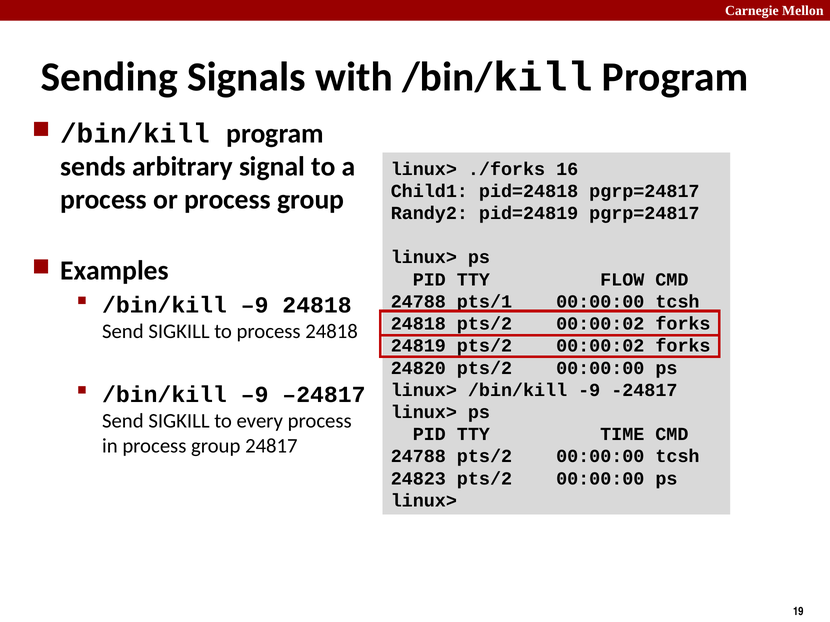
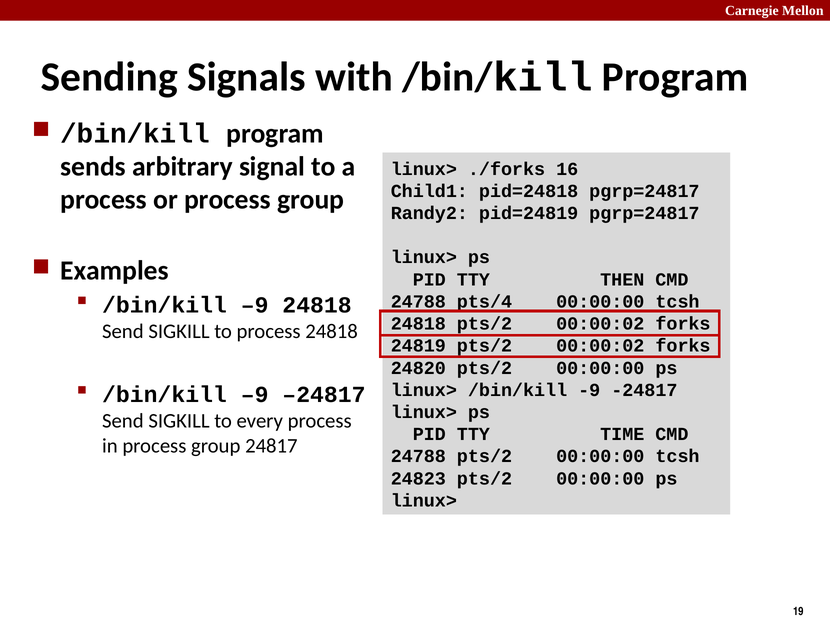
FLOW: FLOW -> THEN (622, 280)
pts/1: pts/1 -> pts/4 (484, 302)
